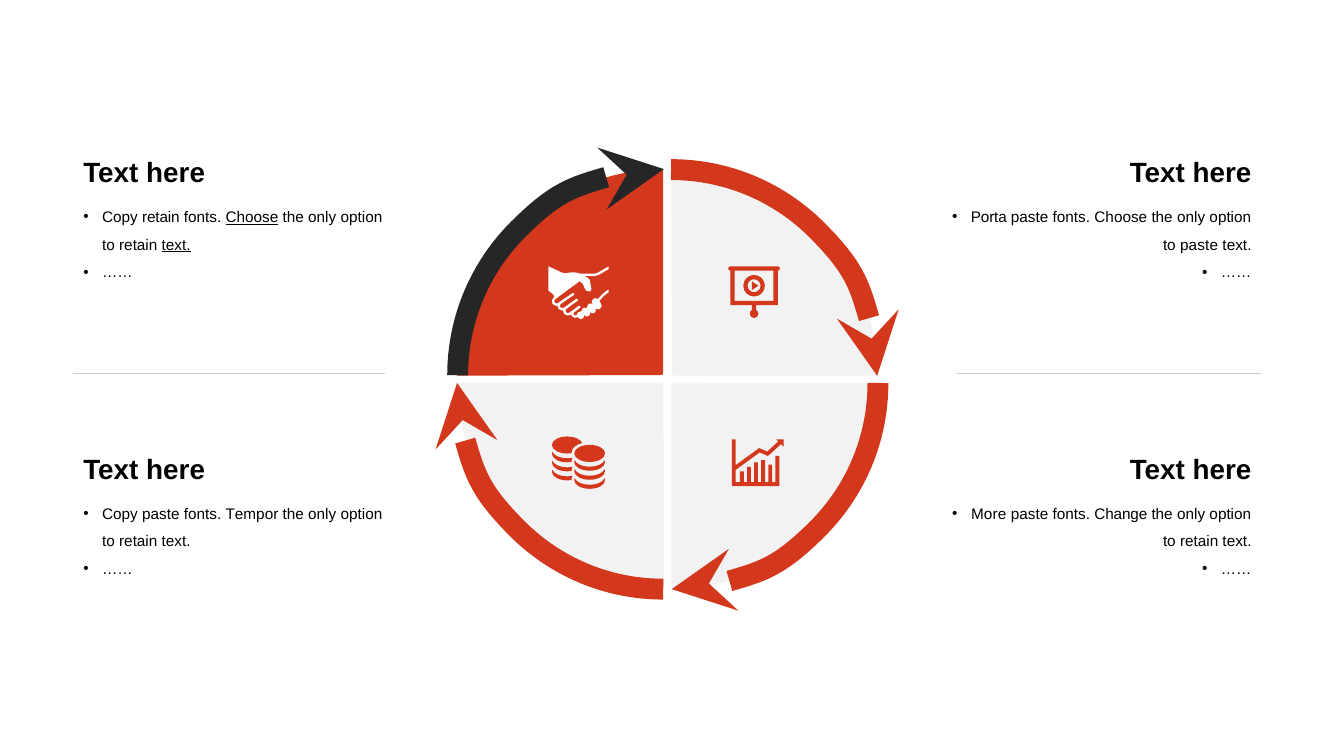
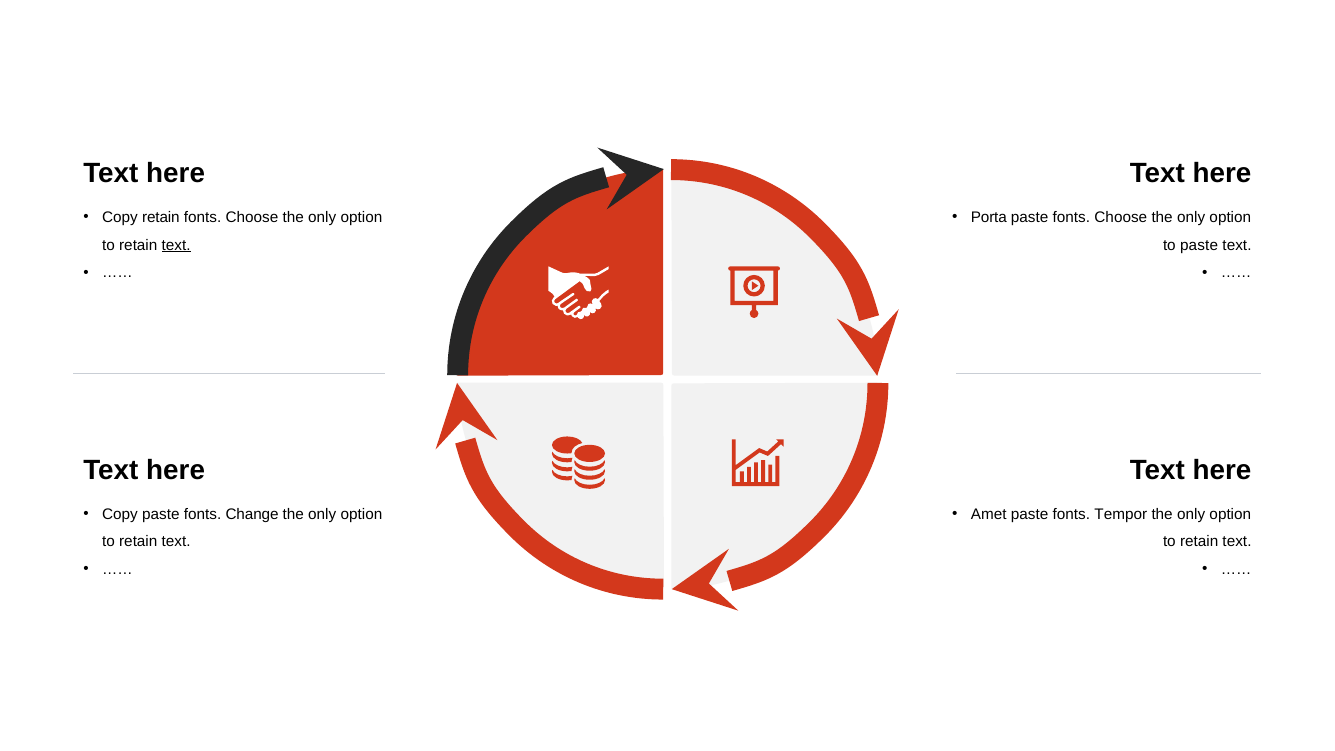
Choose underline: present -> none (252, 218)
Tempor: Tempor -> Change (252, 514)
More: More -> Amet (989, 514)
Change: Change -> Tempor (1121, 514)
